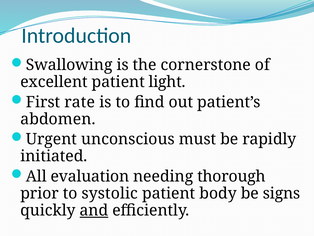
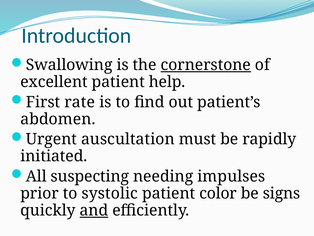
cornerstone underline: none -> present (206, 65)
light: light -> help (167, 82)
unconscious: unconscious -> auscultation (128, 139)
evaluation: evaluation -> suspecting (90, 176)
thorough: thorough -> impulses (231, 176)
body: body -> color (218, 193)
